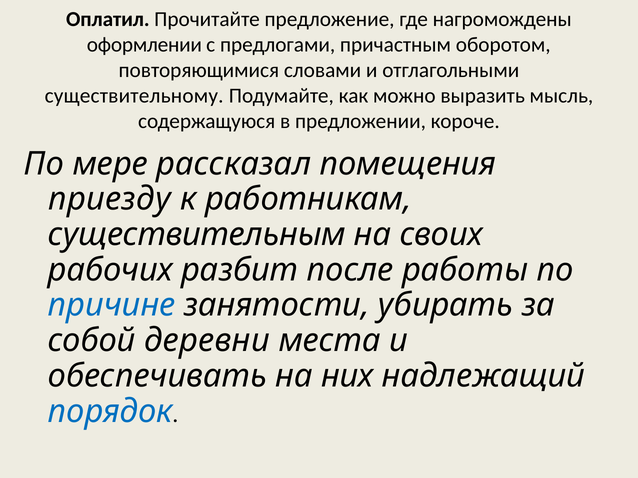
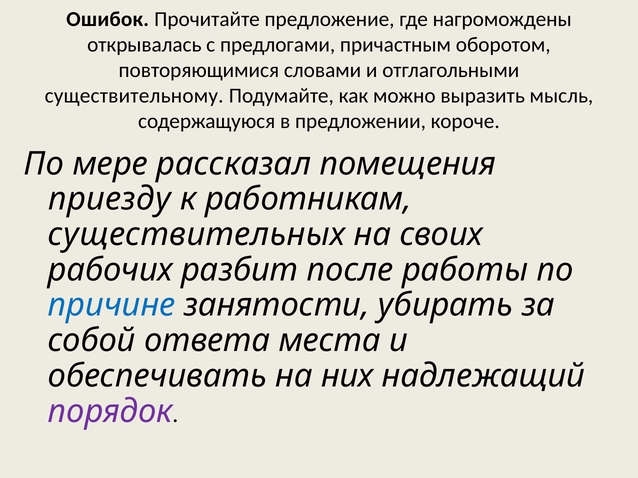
Оплатил: Оплатил -> Ошибок (108, 19)
оформлении: оформлении -> открывалась (144, 45)
существительным: существительным -> существительных (196, 235)
деревни: деревни -> ответа (207, 341)
порядок colour: blue -> purple (110, 412)
